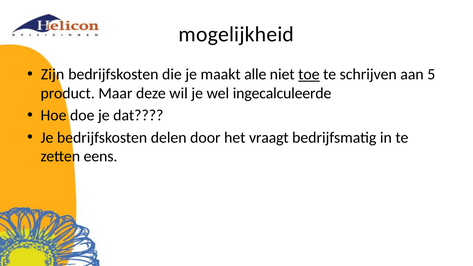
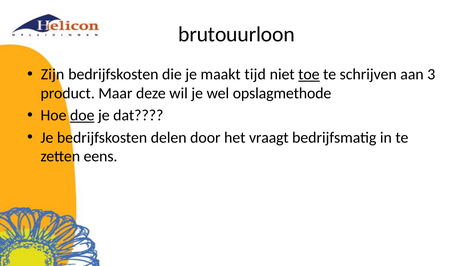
mogelijkheid: mogelijkheid -> brutouurloon (236, 34)
alle: alle -> tijd (255, 74)
5: 5 -> 3 (431, 74)
ingecalculeerde: ingecalculeerde -> opslagmethode (282, 93)
doe underline: none -> present (82, 115)
